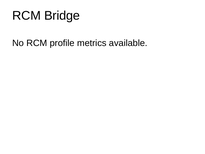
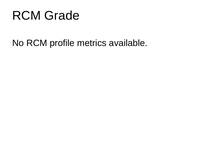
Bridge: Bridge -> Grade (62, 16)
